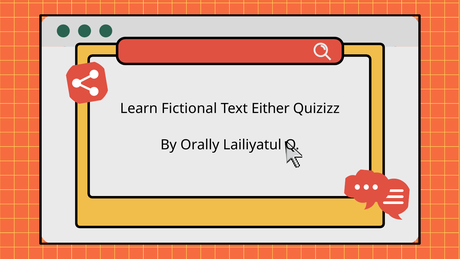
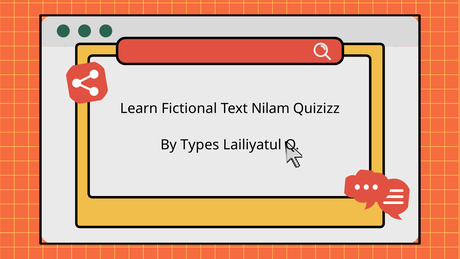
Either: Either -> Nilam (270, 108)
Orally: Orally -> Types (200, 145)
